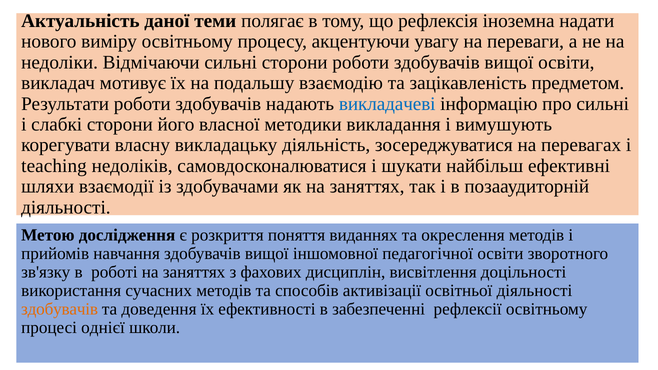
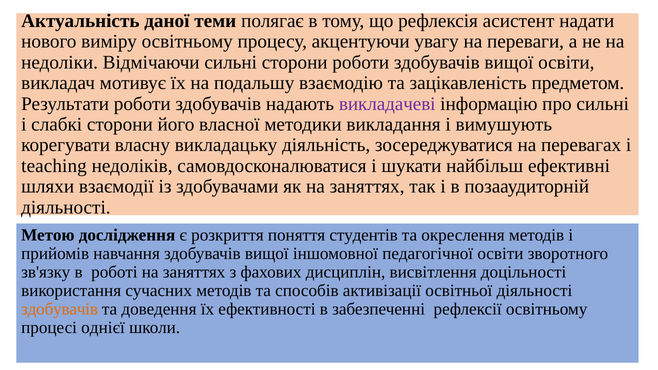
іноземна: іноземна -> асистент (519, 21)
викладачеві colour: blue -> purple (387, 104)
виданнях: виданнях -> студентів (364, 235)
